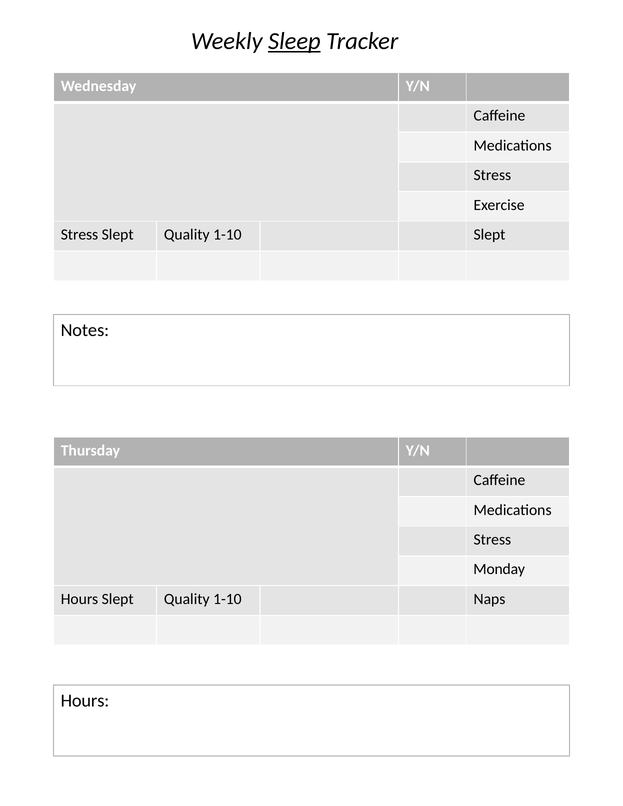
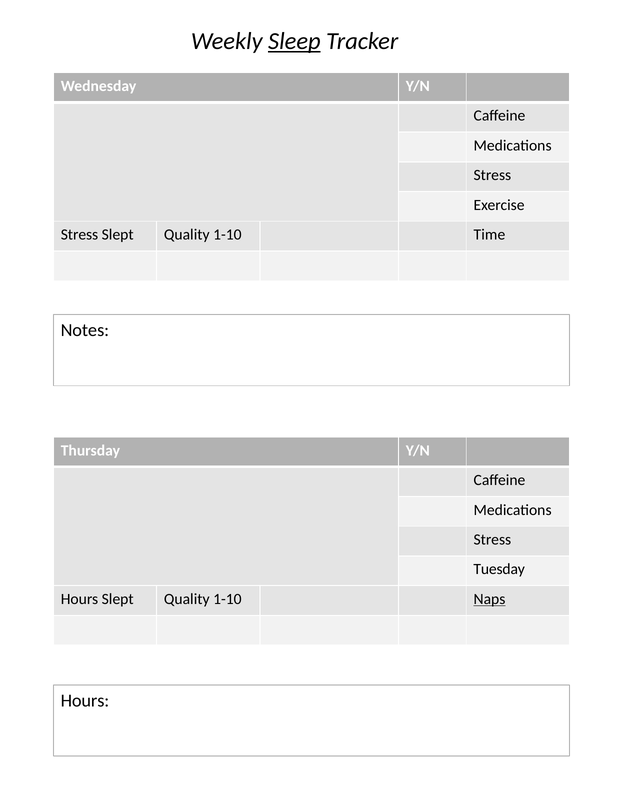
1-10 Slept: Slept -> Time (489, 235)
Monday: Monday -> Tuesday (499, 569)
Naps underline: none -> present (489, 599)
